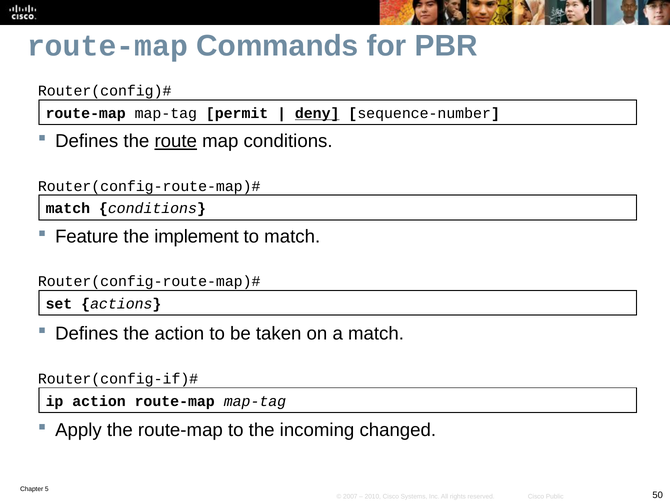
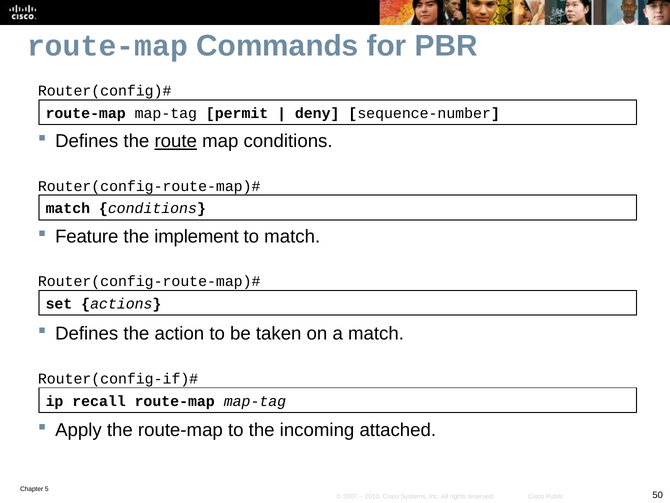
deny underline: present -> none (317, 113)
ip action: action -> recall (99, 401)
changed: changed -> attached (398, 430)
